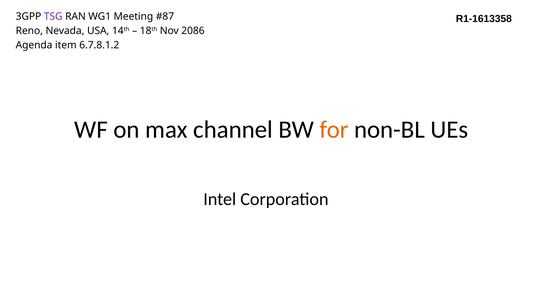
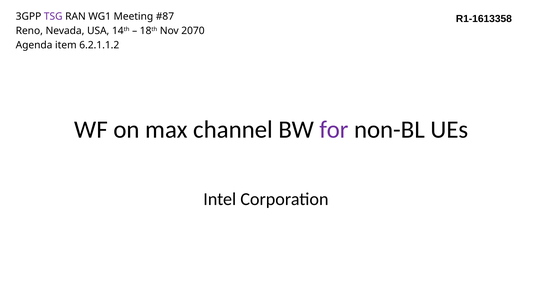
2086: 2086 -> 2070 (193, 31)
6.7.8.1.2: 6.7.8.1.2 -> 6.2.1.1.2 (99, 45)
for colour: orange -> purple (334, 129)
